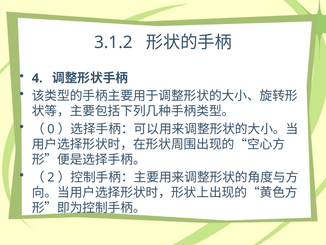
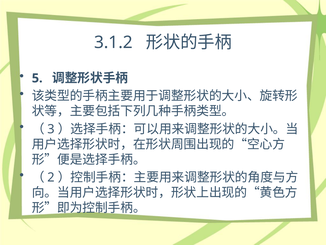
4: 4 -> 5 (37, 78)
0: 0 -> 3 (51, 129)
